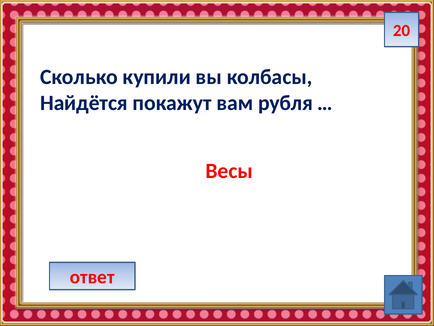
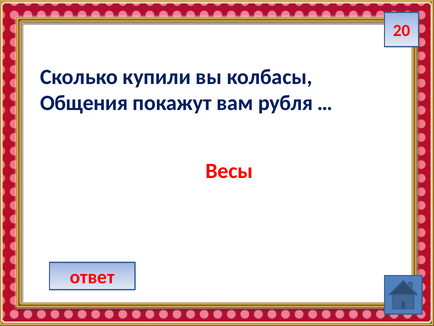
Найдётся: Найдётся -> Общения (84, 103)
